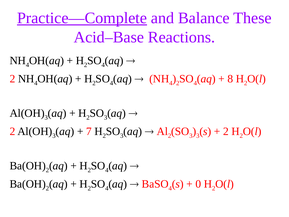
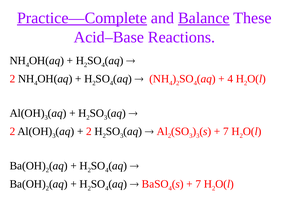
Balance underline: none -> present (204, 18)
8: 8 -> 4 (230, 79)
7: 7 -> 2 (89, 131)
2: 2 -> 7 (226, 131)
0: 0 -> 7 (198, 184)
